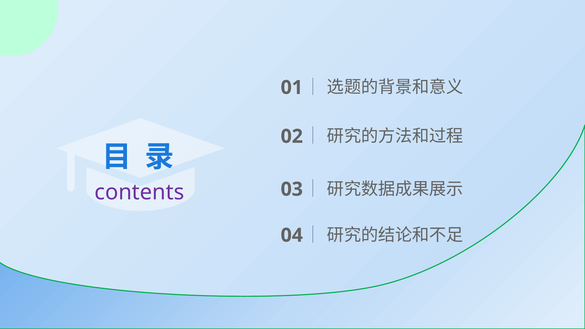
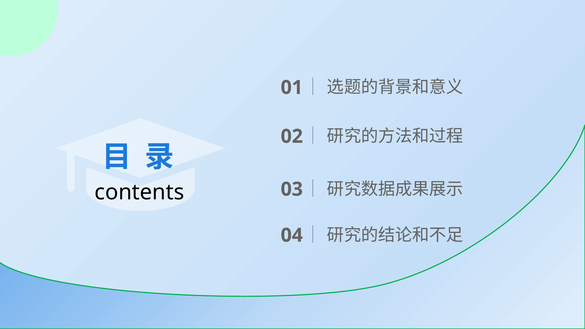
contents colour: purple -> black (139, 192)
